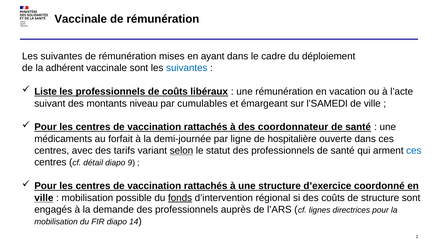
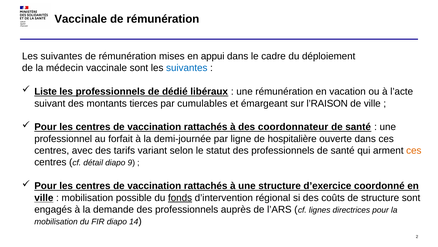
ayant: ayant -> appui (213, 56)
adhérent: adhérent -> médecin (65, 68)
de coûts: coûts -> dédié (175, 91)
niveau: niveau -> tierces (144, 103)
l’SAMEDI: l’SAMEDI -> l’RAISON (327, 103)
médicaments: médicaments -> professionnel (63, 138)
selon underline: present -> none (181, 150)
ces colour: blue -> orange (414, 150)
